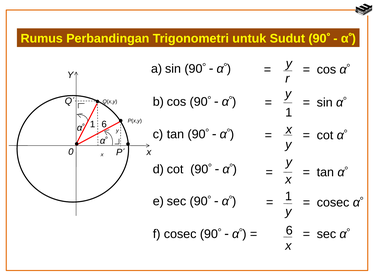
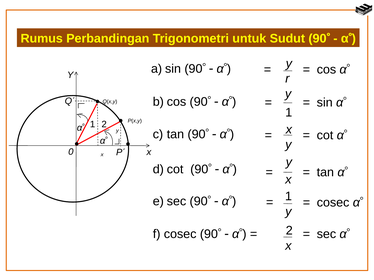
1 6: 6 -> 2 (104, 125)
6: 6 -> 2 (289, 231)
